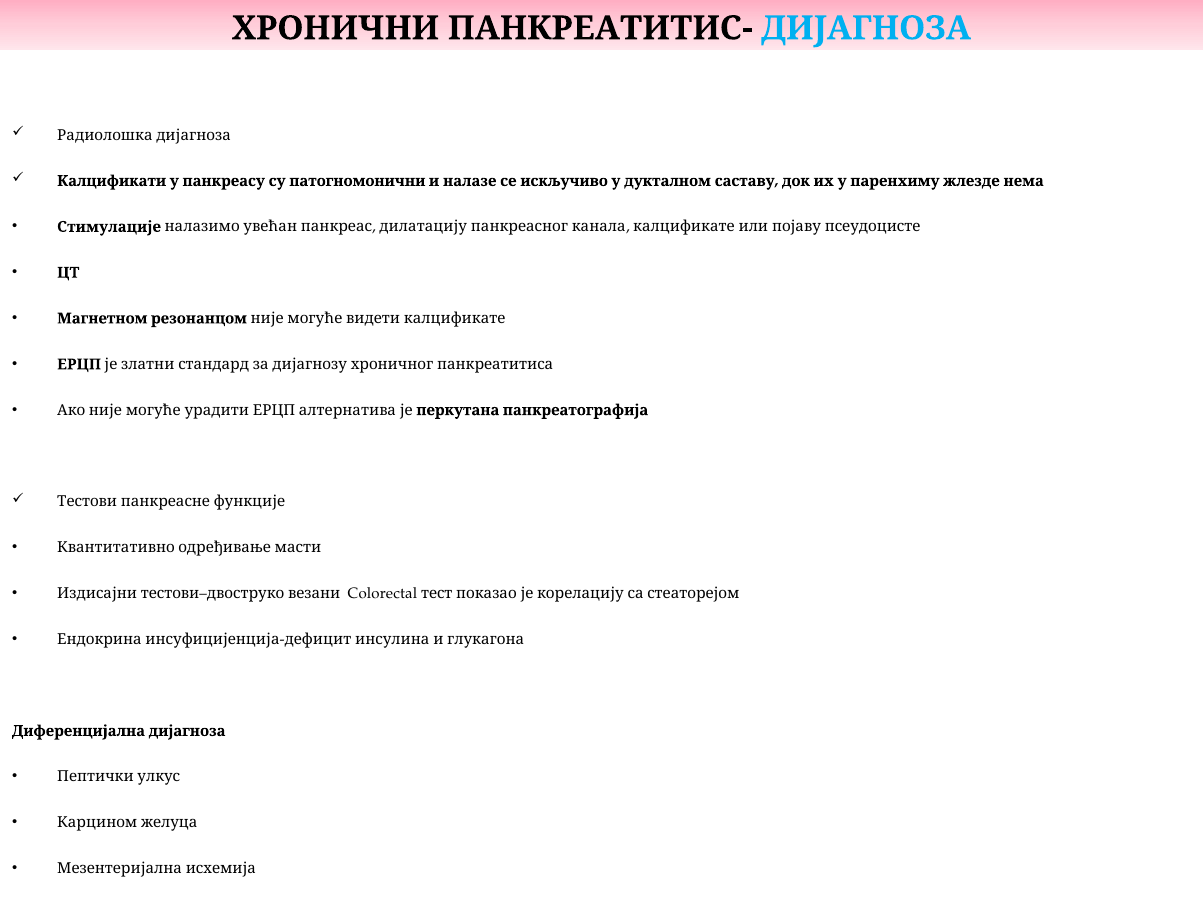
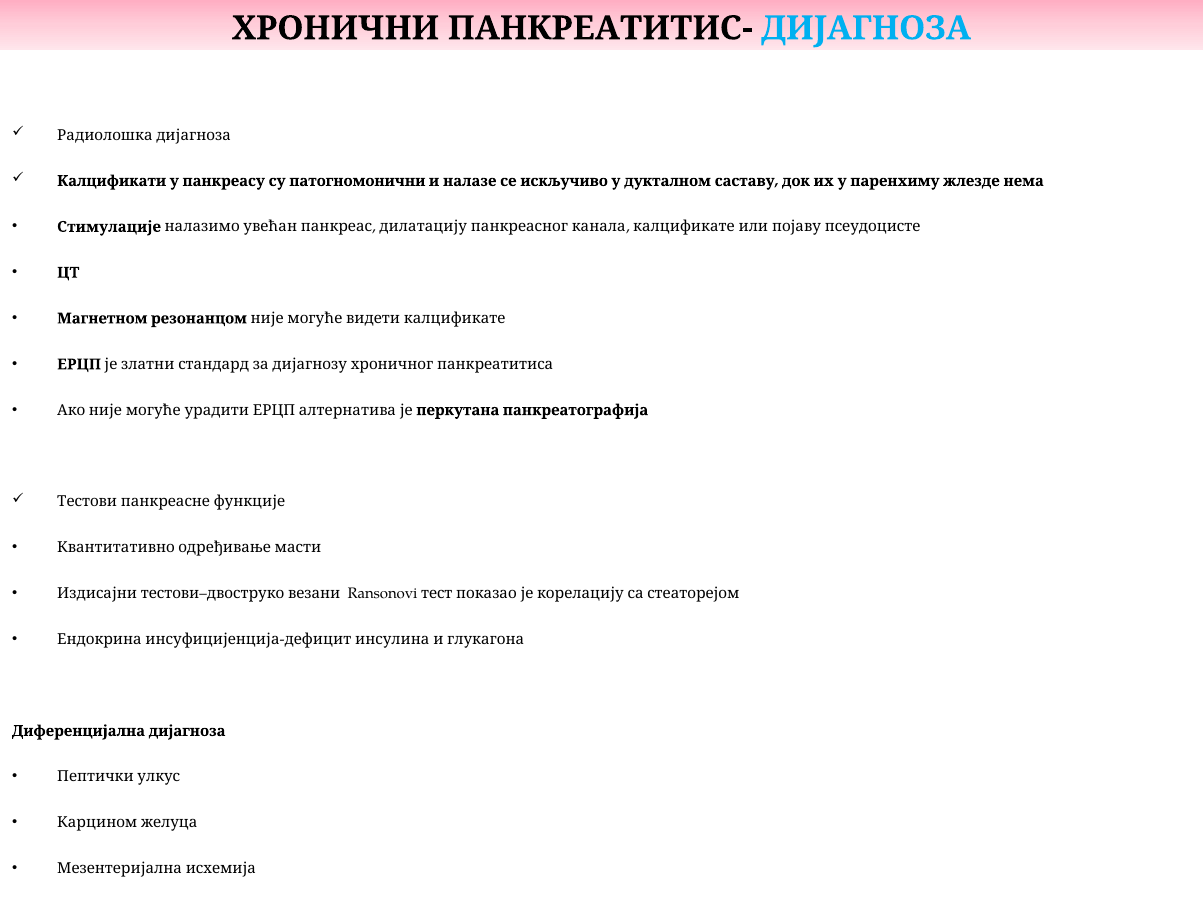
Colorectal: Colorectal -> Ransonovi (383, 594)
